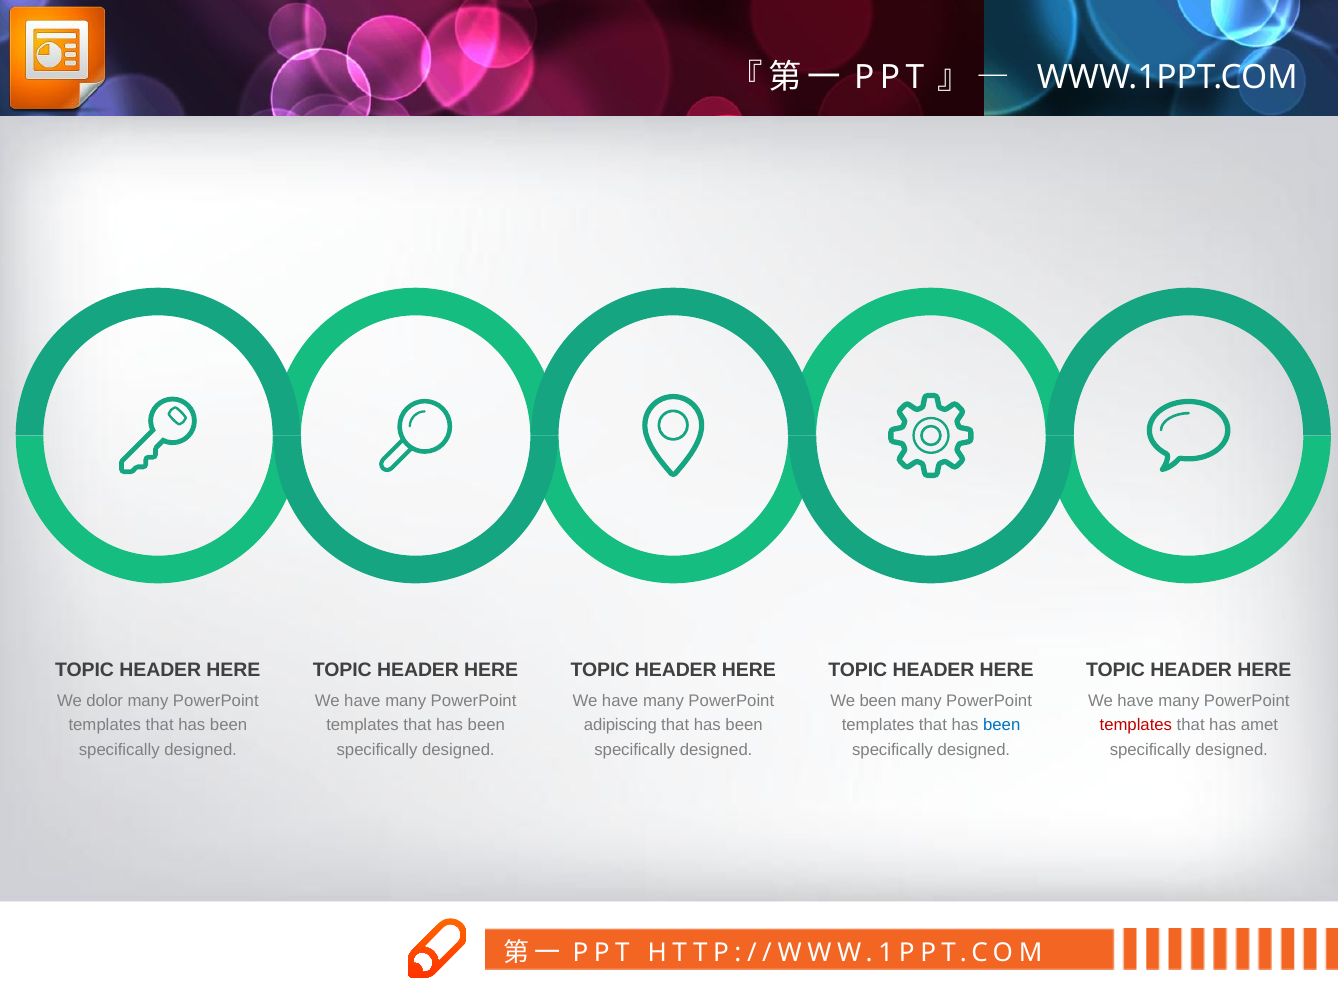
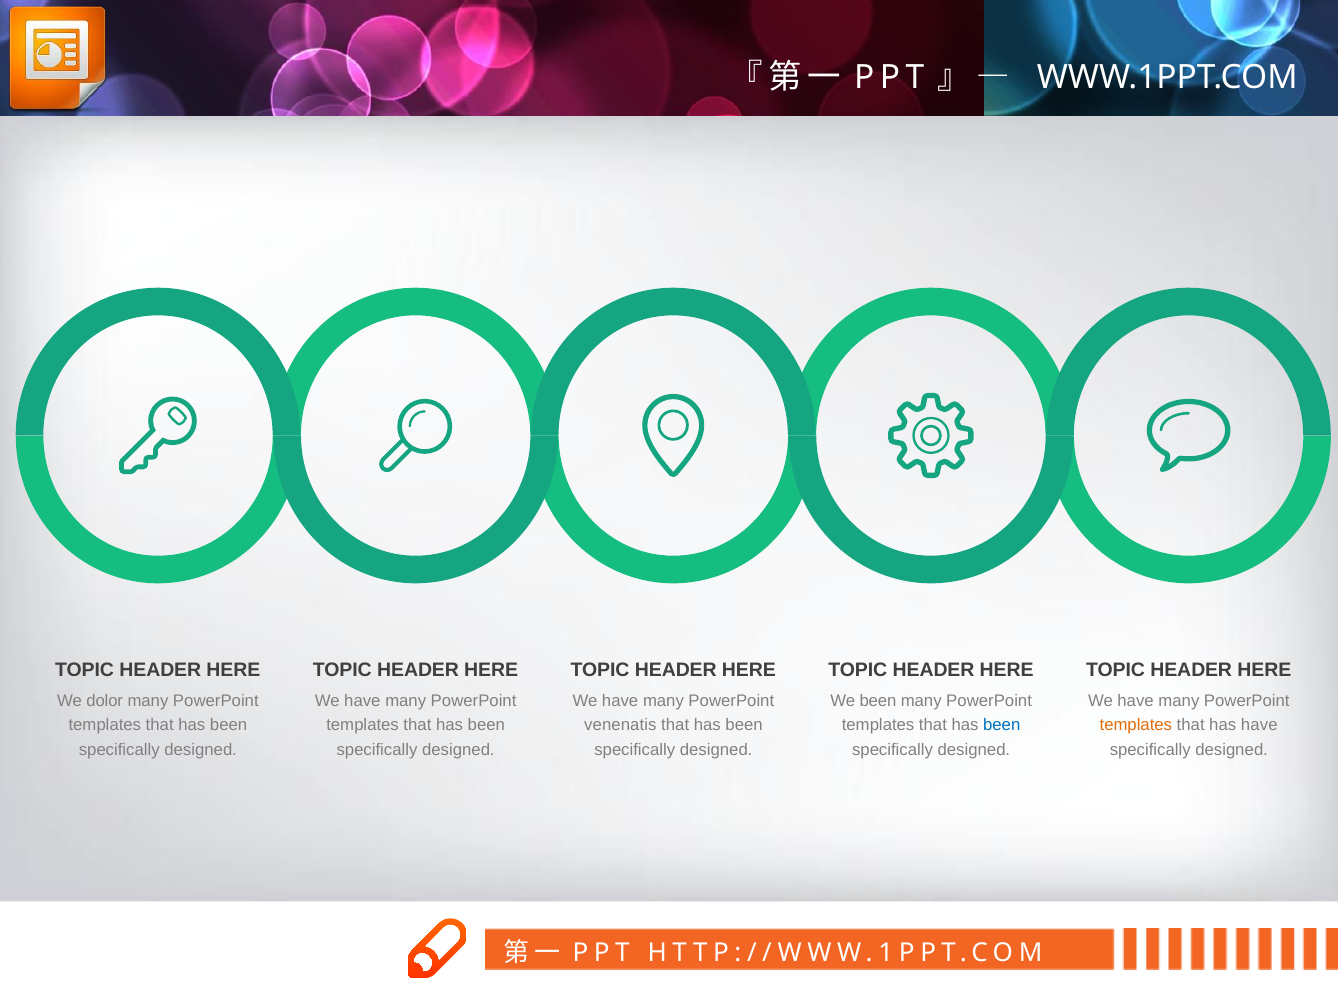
adipiscing: adipiscing -> venenatis (620, 725)
templates colour: red -> orange (1136, 725)
has amet: amet -> have (1259, 725)
